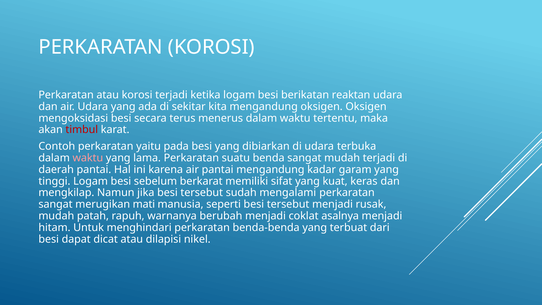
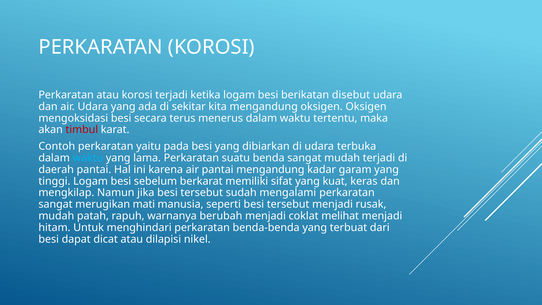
reaktan: reaktan -> disebut (351, 95)
waktu colour: pink -> light blue (88, 158)
asalnya: asalnya -> melihat (340, 216)
